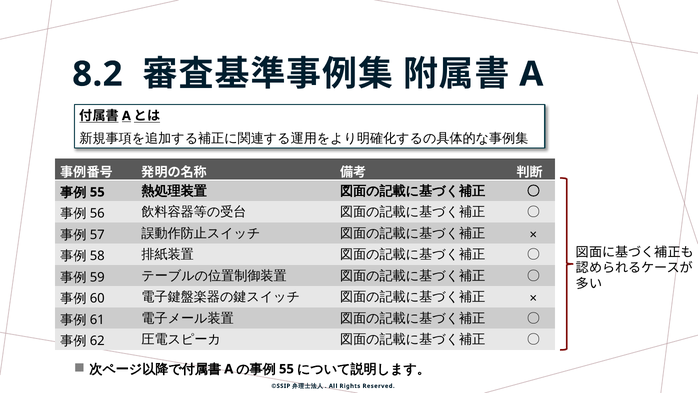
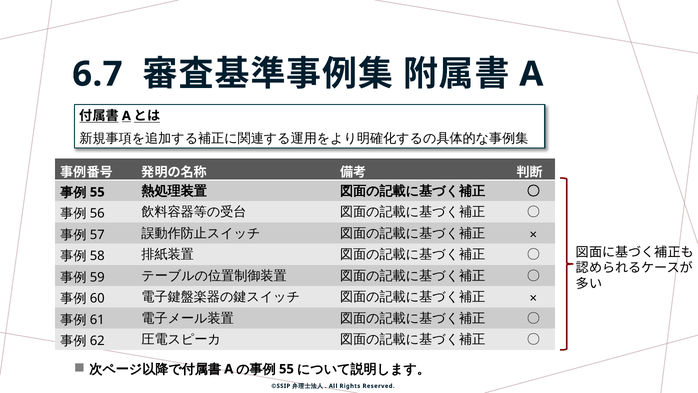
8.2: 8.2 -> 6.7 (97, 74)
